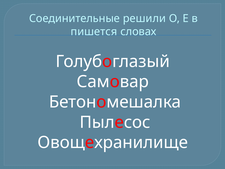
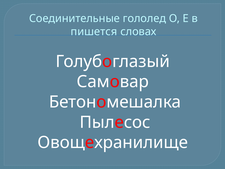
решили: решили -> гололед (144, 18)
